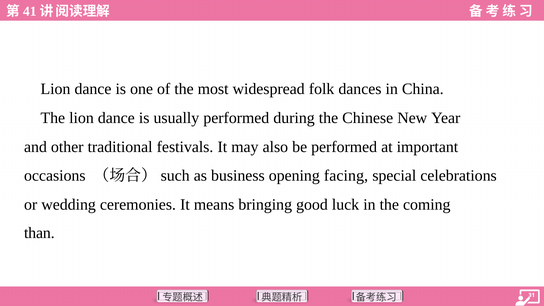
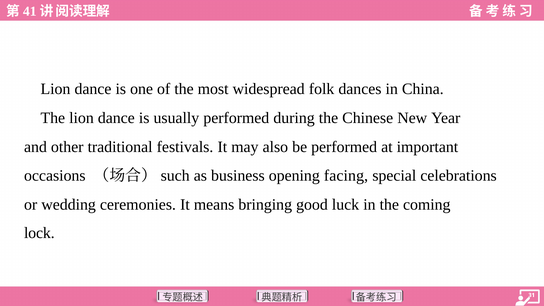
than: than -> lock (39, 233)
